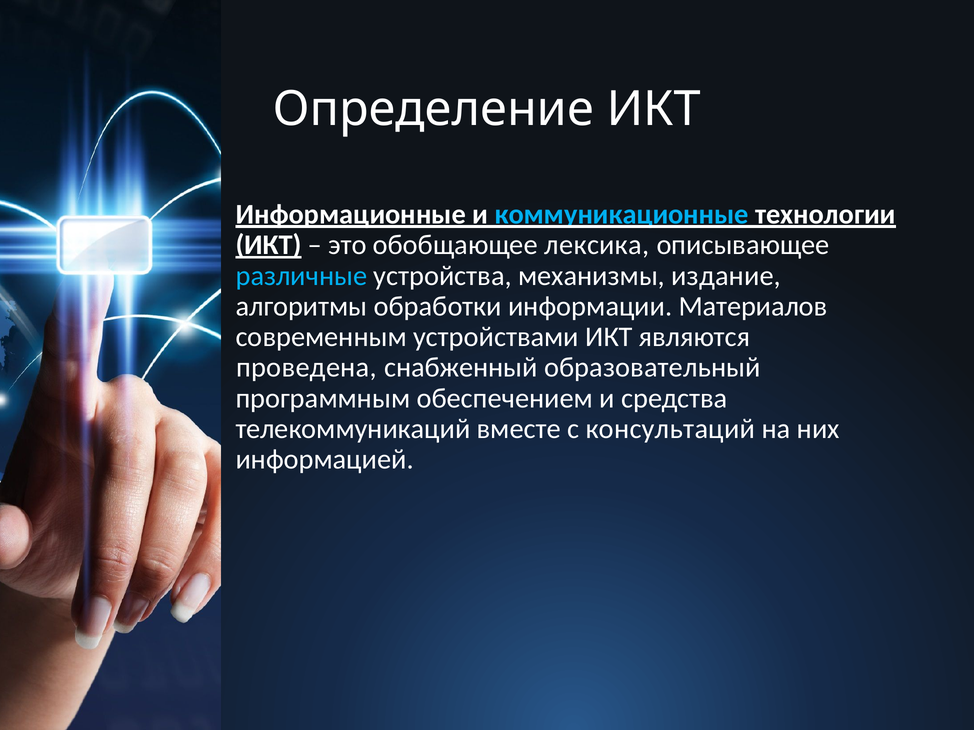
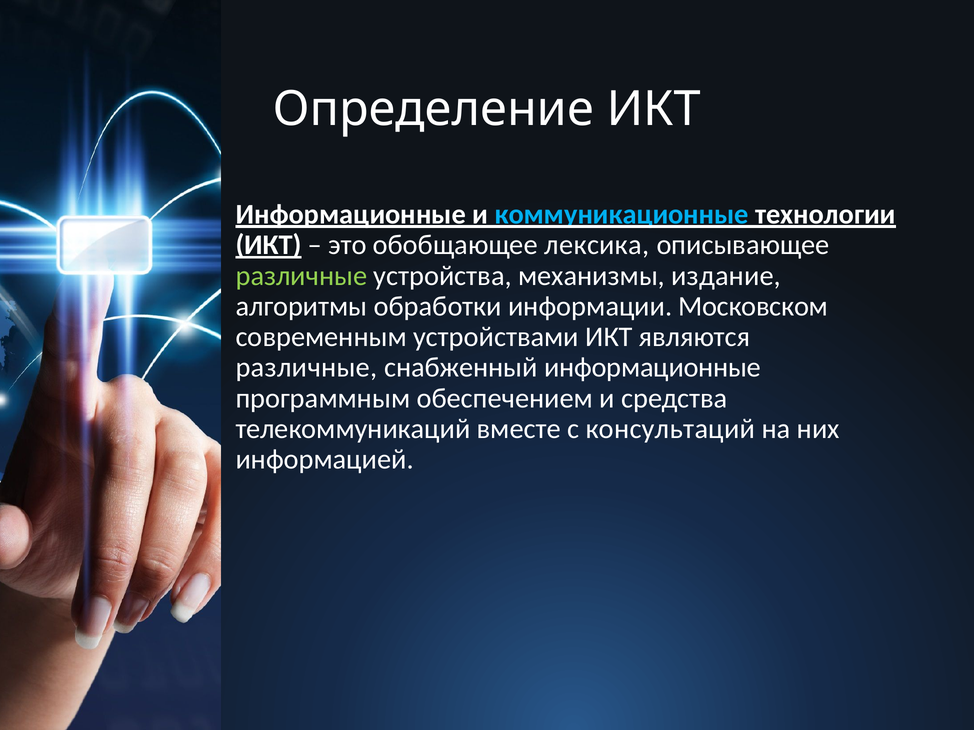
различные colour: light blue -> light green (301, 276)
Материалов: Материалов -> Московском (753, 307)
проведена: проведена -> различные (307, 368)
снабженный образовательный: образовательный -> информационные (653, 368)
